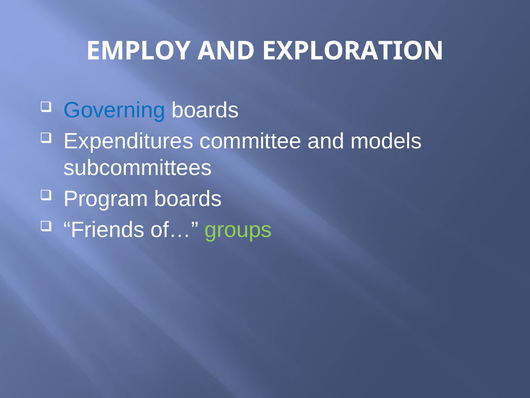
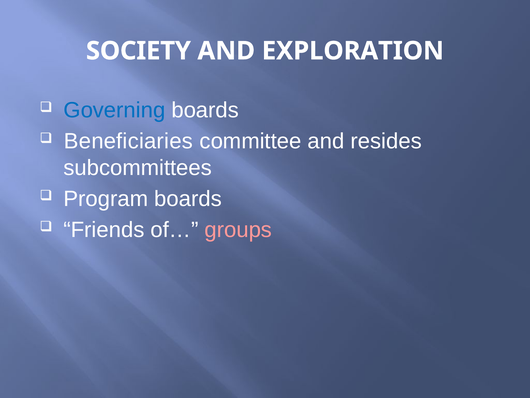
EMPLOY: EMPLOY -> SOCIETY (138, 51)
Expenditures: Expenditures -> Beneficiaries (128, 141)
models: models -> resides (386, 141)
groups colour: light green -> pink (238, 229)
